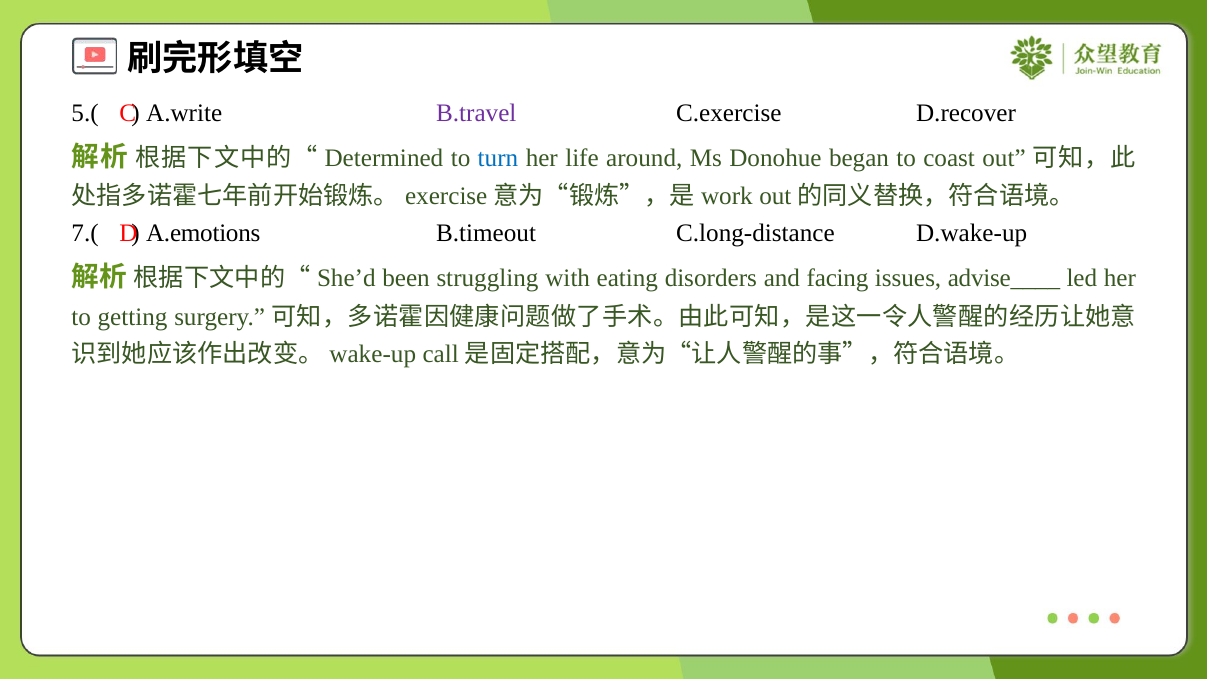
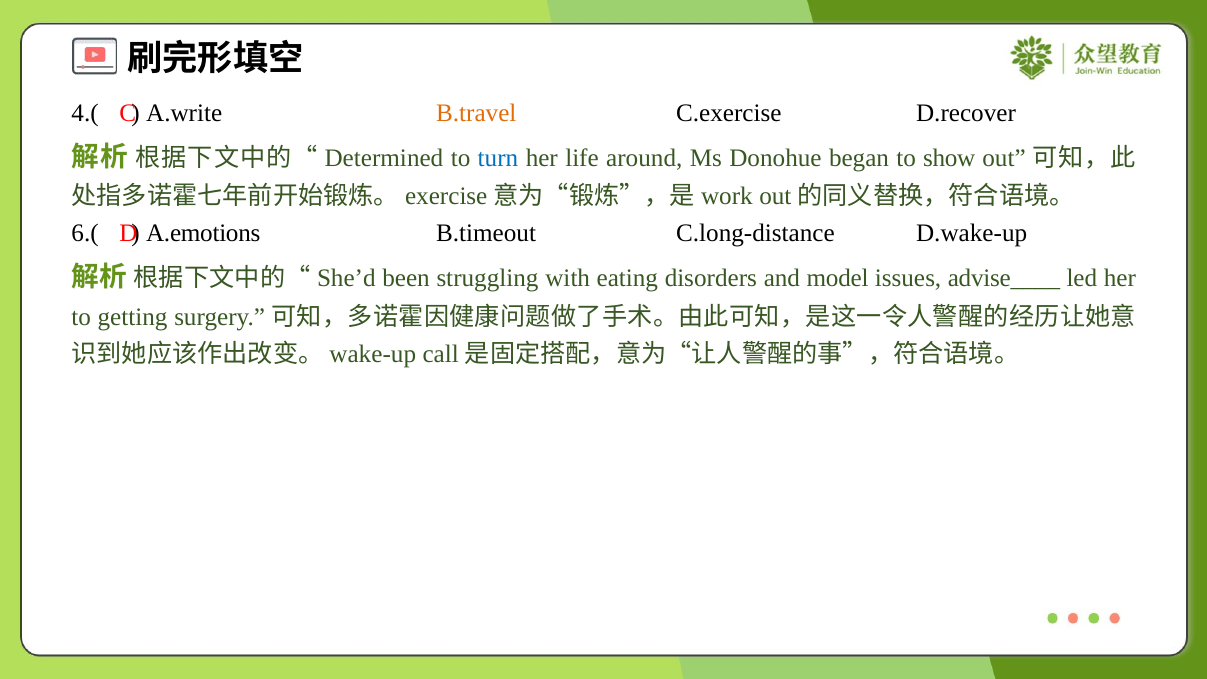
5.(: 5.( -> 4.( (85, 113)
B.travel colour: purple -> orange (476, 113)
coast: coast -> show (949, 158)
7.(: 7.( -> 6.( (85, 233)
facing: facing -> model (838, 279)
